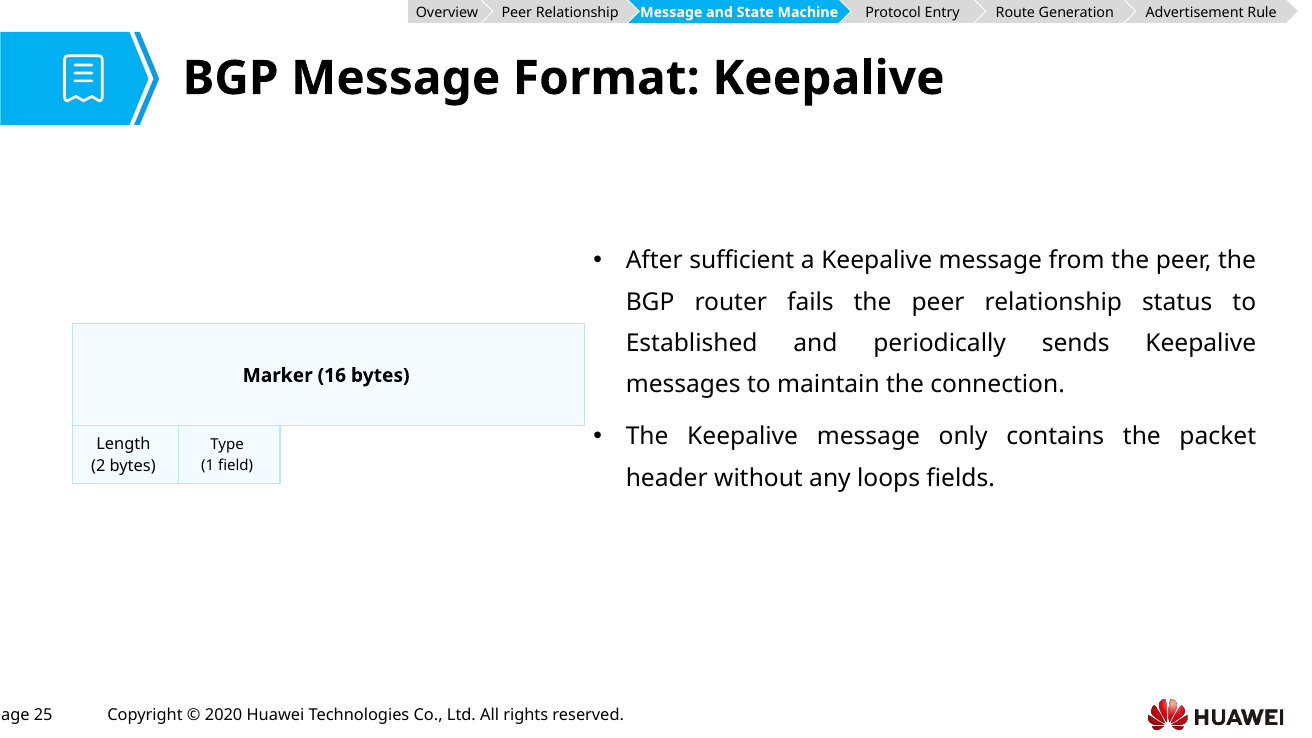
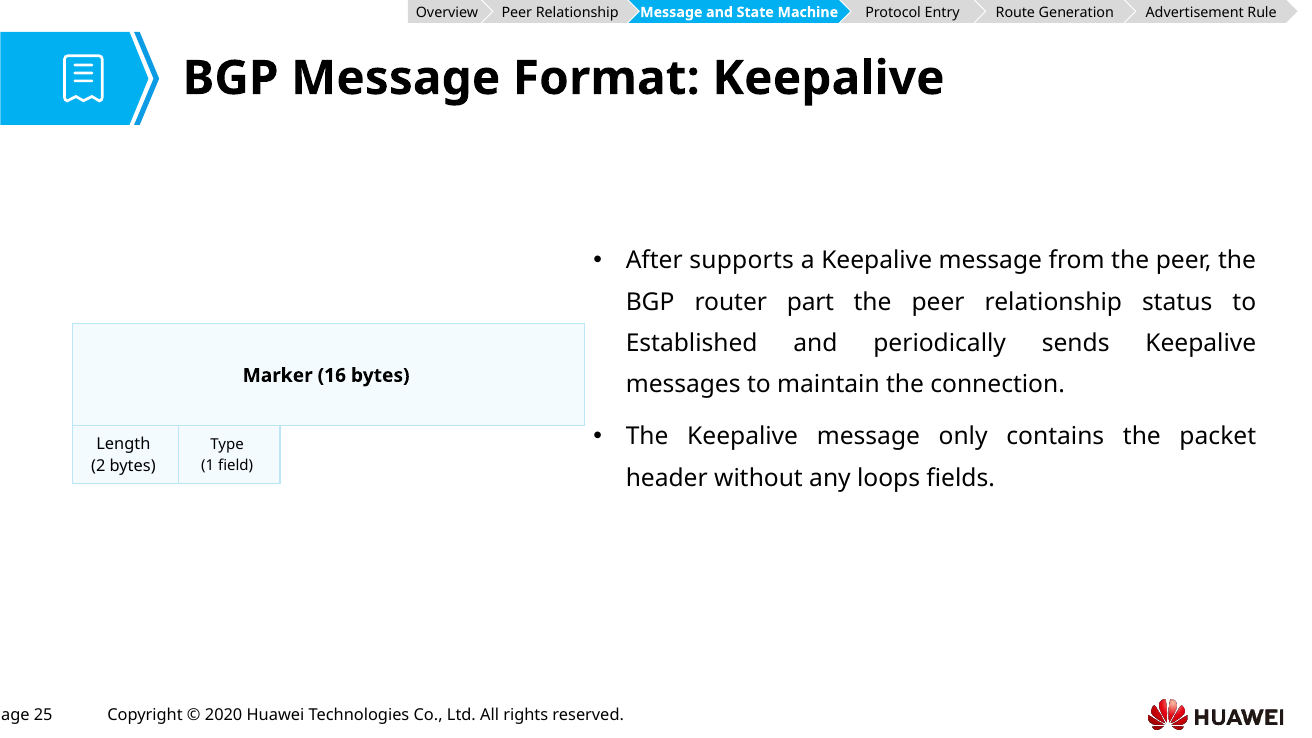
sufficient: sufficient -> supports (742, 261)
fails: fails -> part (810, 302)
